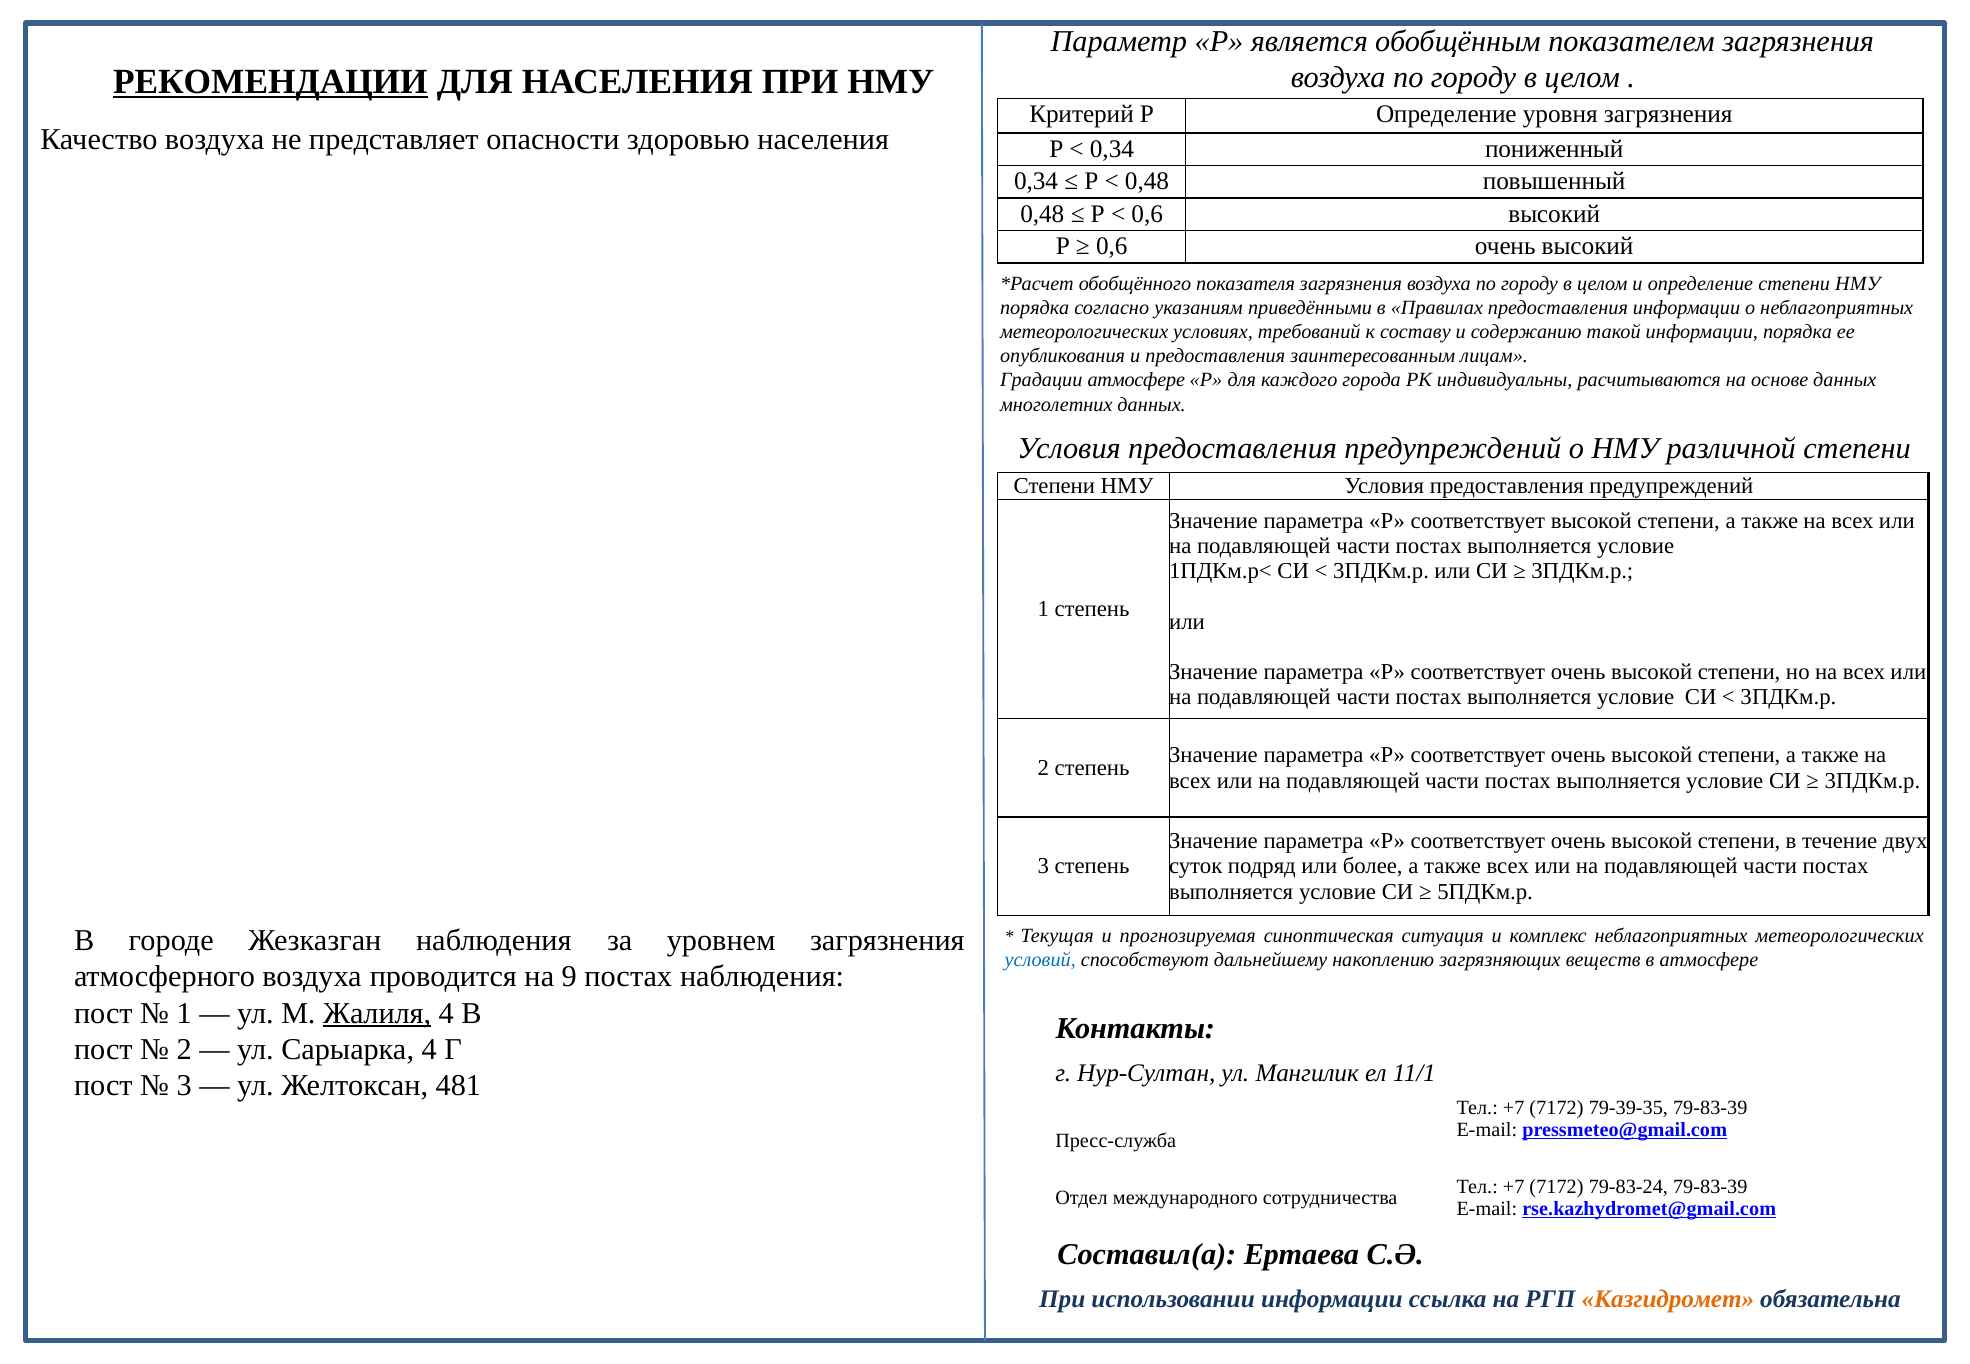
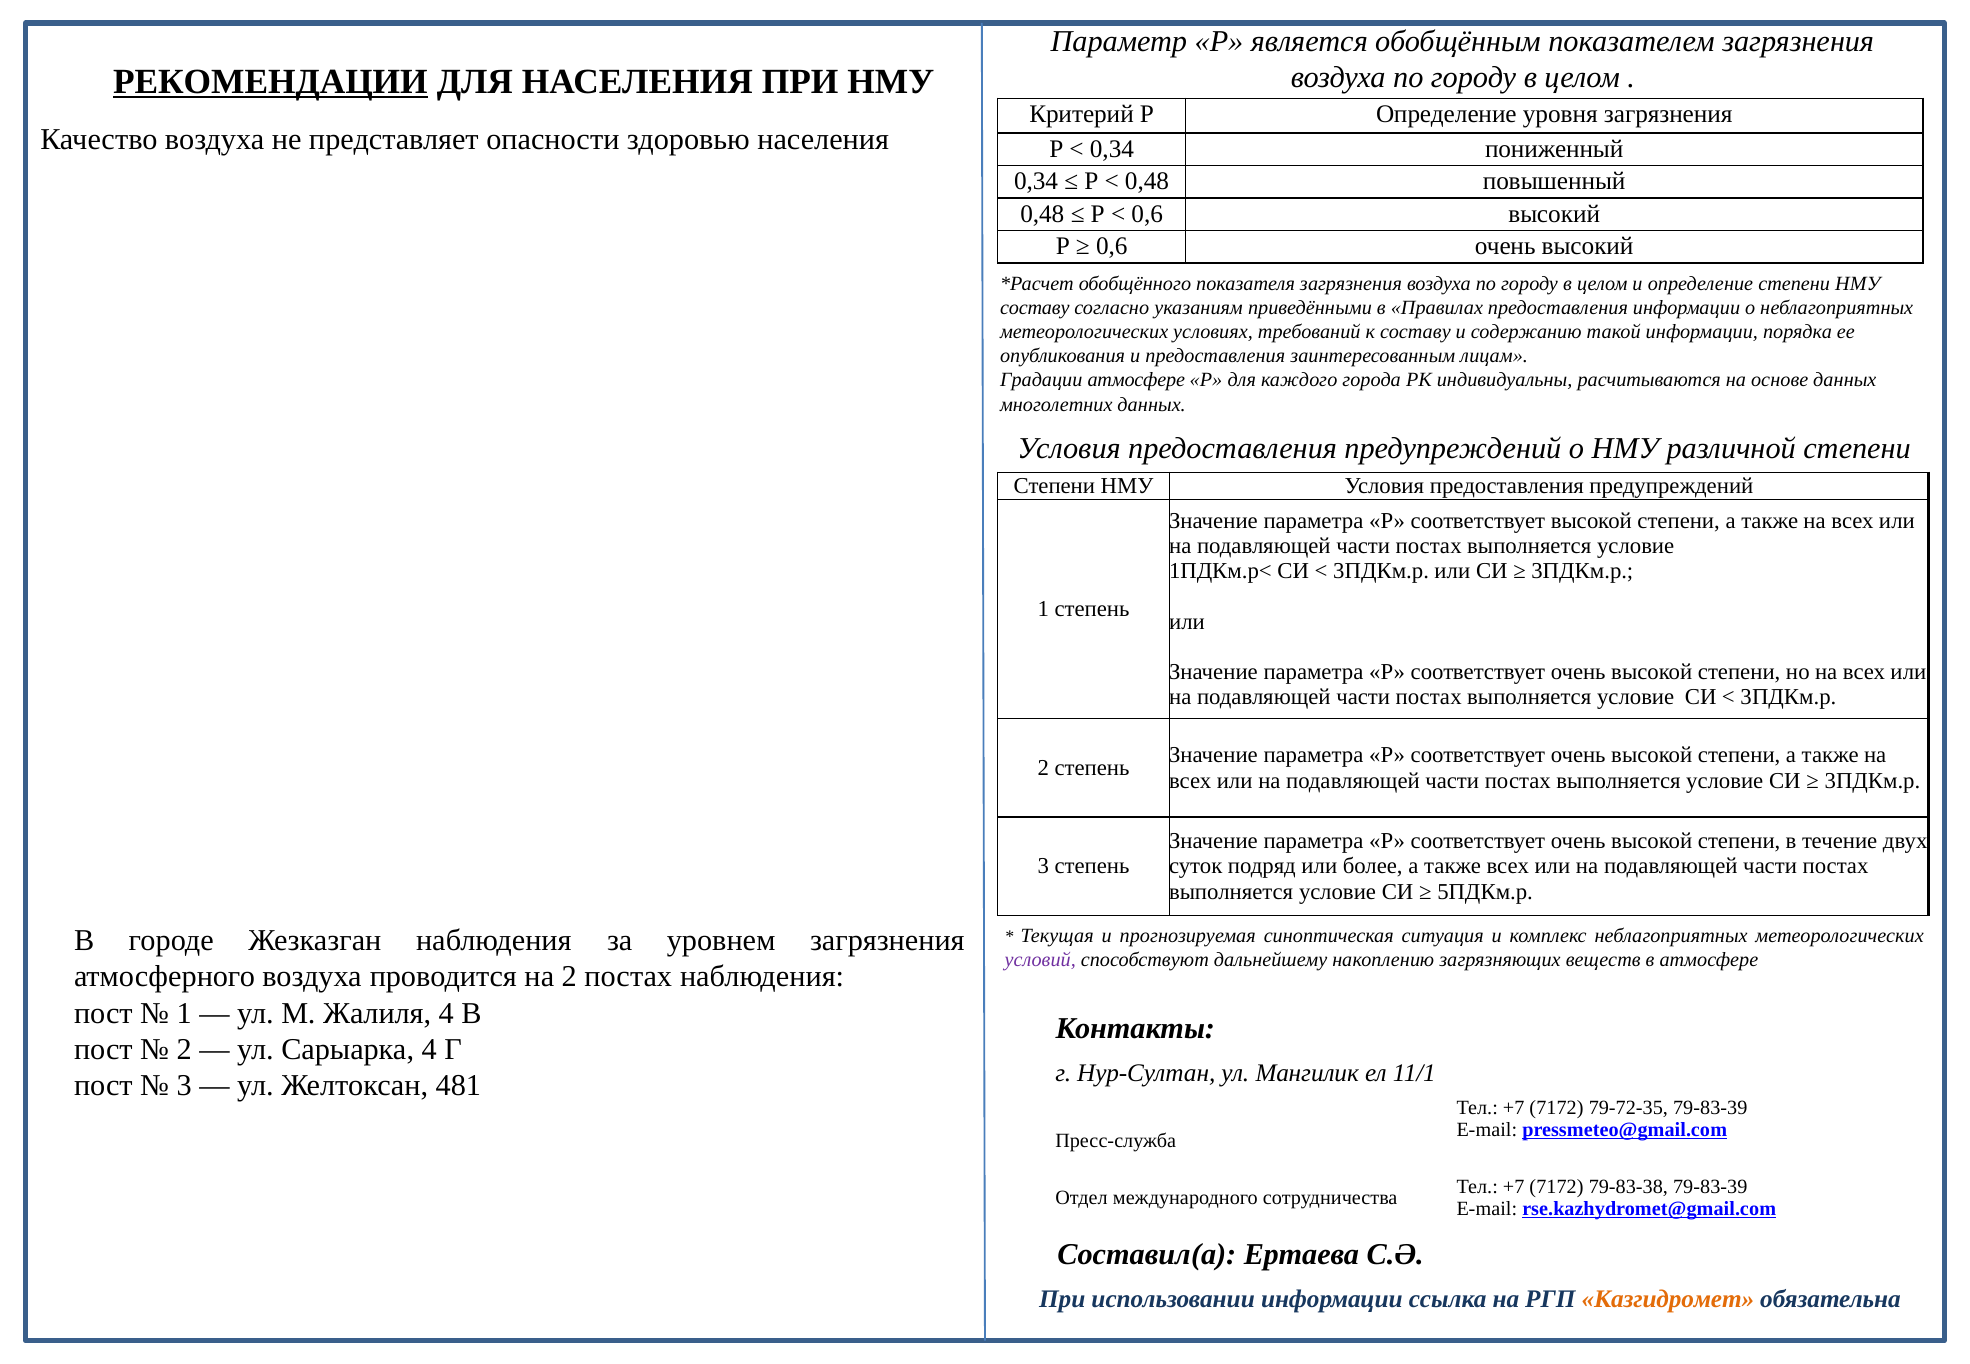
порядка: порядка -> составу (1035, 308)
условий colour: blue -> purple (1040, 960)
на 9: 9 -> 2 (569, 977)
Жалиля underline: present -> none (377, 1013)
79-39-35: 79-39-35 -> 79-72-35 (1628, 1107)
79-83-24: 79-83-24 -> 79-83-38 (1628, 1186)
